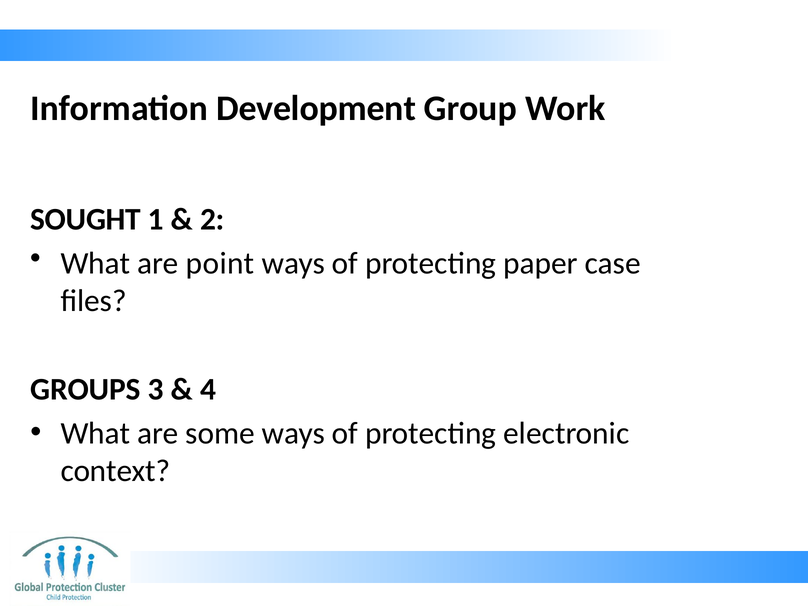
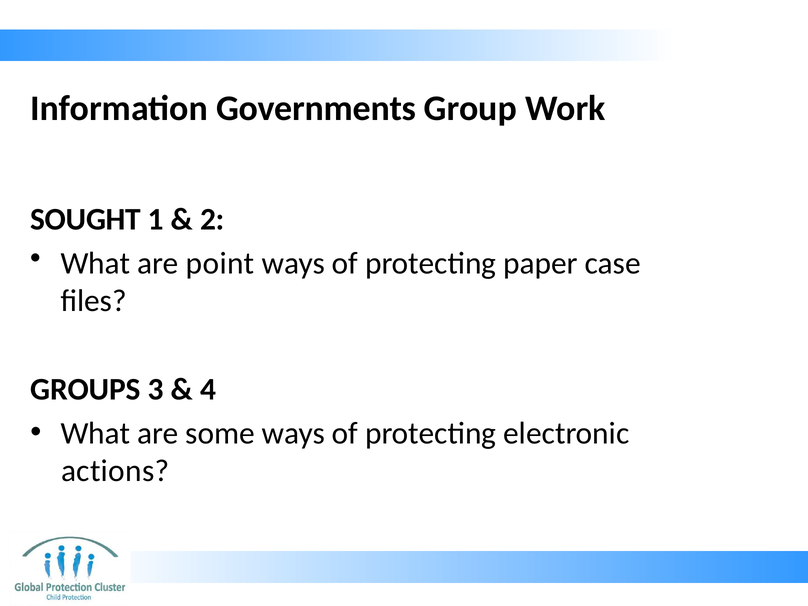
Development: Development -> Governments (316, 108)
context: context -> actions (115, 471)
